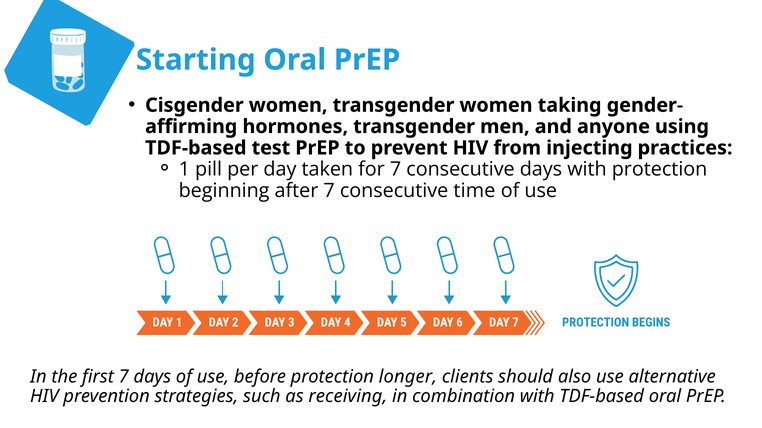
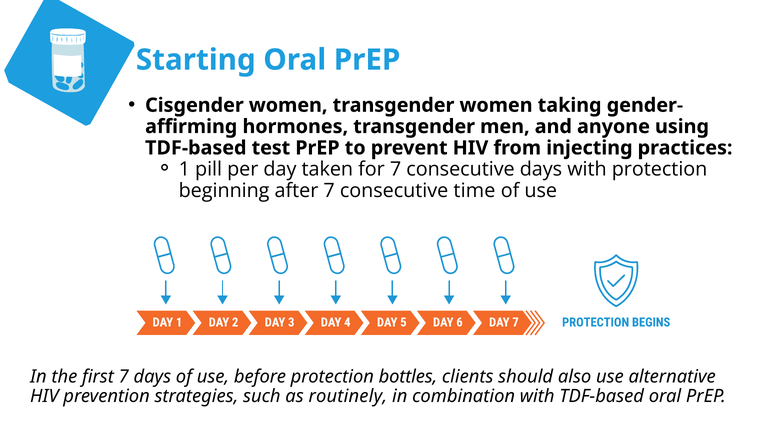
longer: longer -> bottles (408, 377)
receiving: receiving -> routinely (348, 397)
